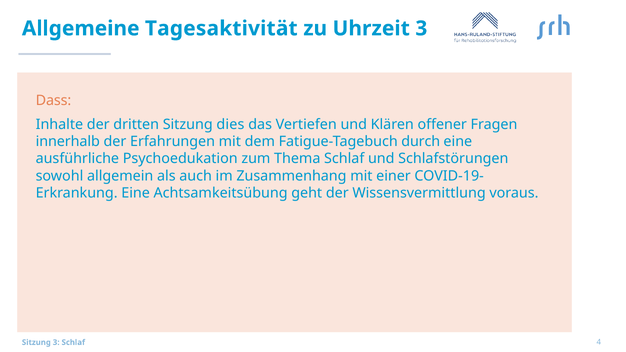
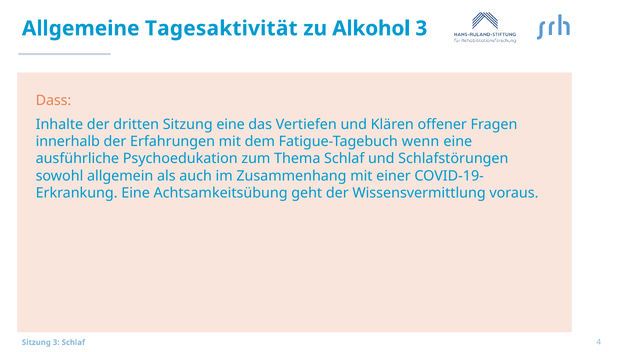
Uhrzeit: Uhrzeit -> Alkohol (371, 28)
Sitzung dies: dies -> eine (231, 124)
durch: durch -> wenn (421, 142)
